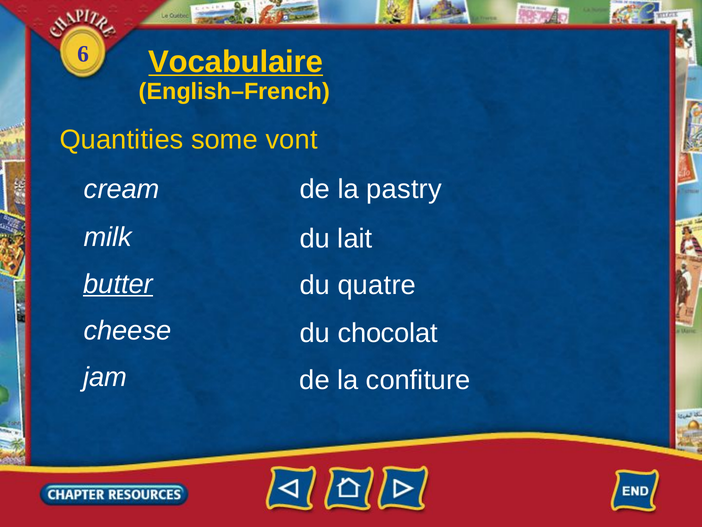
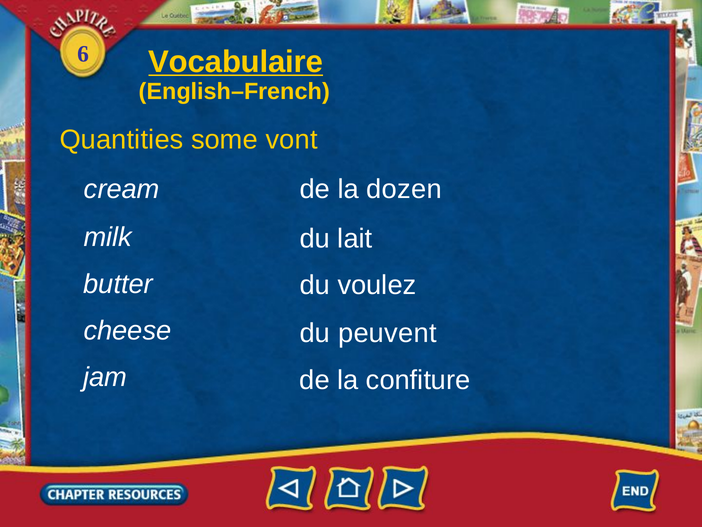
pastry: pastry -> dozen (404, 189)
butter underline: present -> none (118, 284)
quatre: quatre -> voulez (377, 285)
chocolat: chocolat -> peuvent (387, 333)
